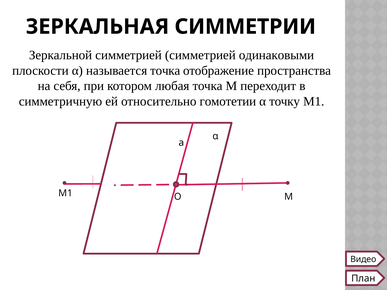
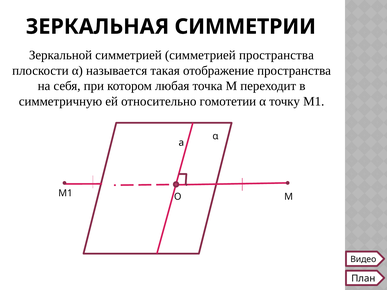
симметрией одинаковыми: одинаковыми -> пространства (276, 55)
называется точка: точка -> такая (165, 71)
